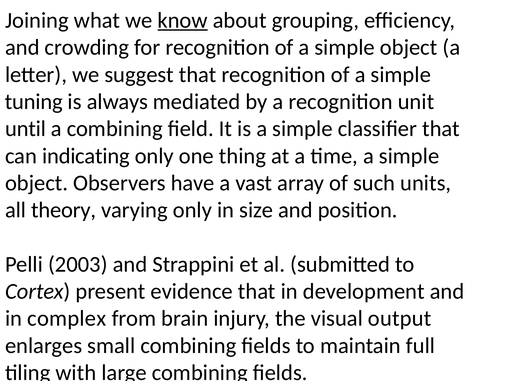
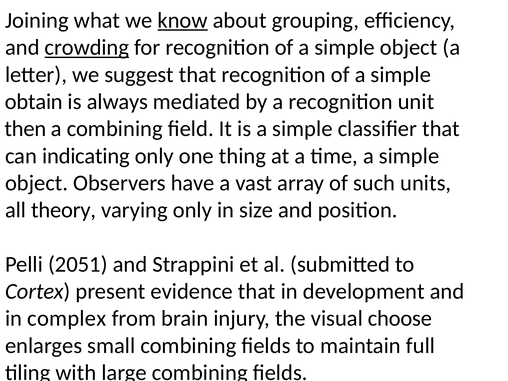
crowding underline: none -> present (87, 48)
tuning: tuning -> obtain (34, 102)
until: until -> then (25, 129)
2003: 2003 -> 2051 (78, 264)
output: output -> choose (400, 319)
